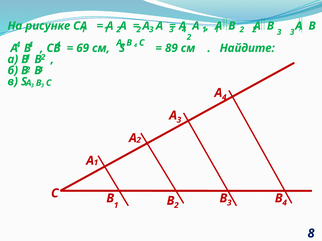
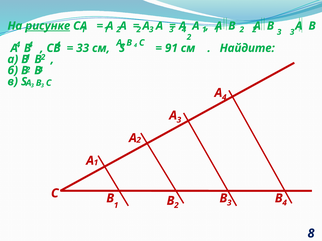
рисунке underline: none -> present (48, 26)
69: 69 -> 33 (83, 48)
89: 89 -> 91 (171, 48)
